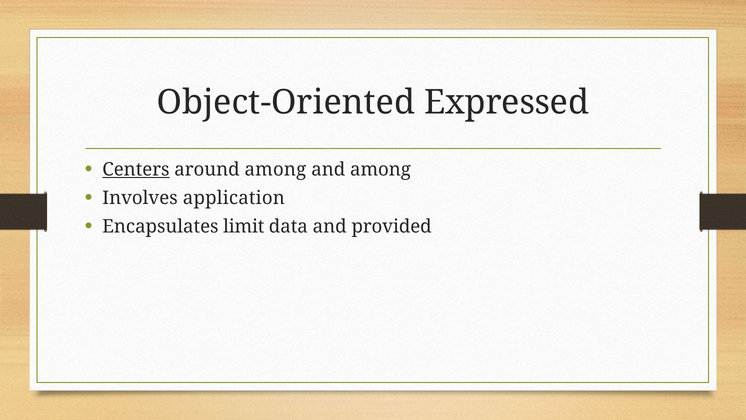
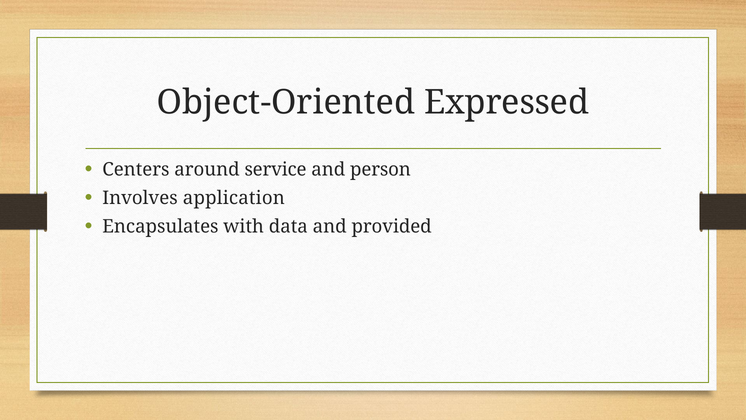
Centers underline: present -> none (136, 169)
around among: among -> service (276, 169)
and among: among -> person (381, 169)
limit: limit -> with (244, 226)
